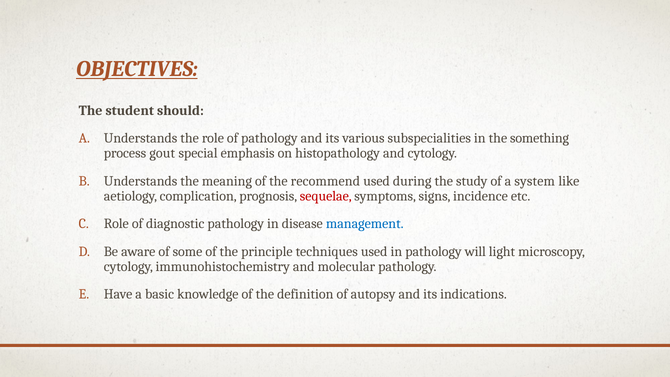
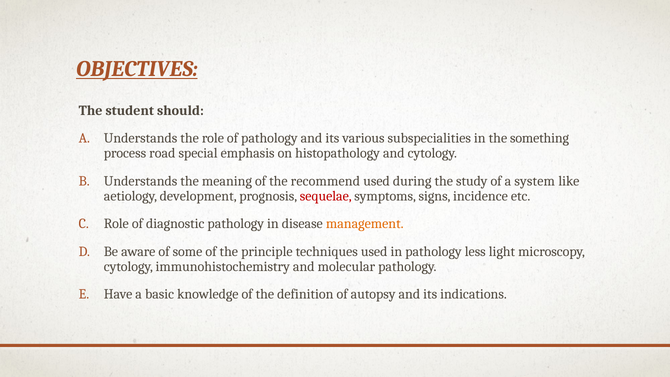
gout: gout -> road (162, 153)
complication: complication -> development (198, 196)
management colour: blue -> orange (365, 224)
will: will -> less (475, 251)
